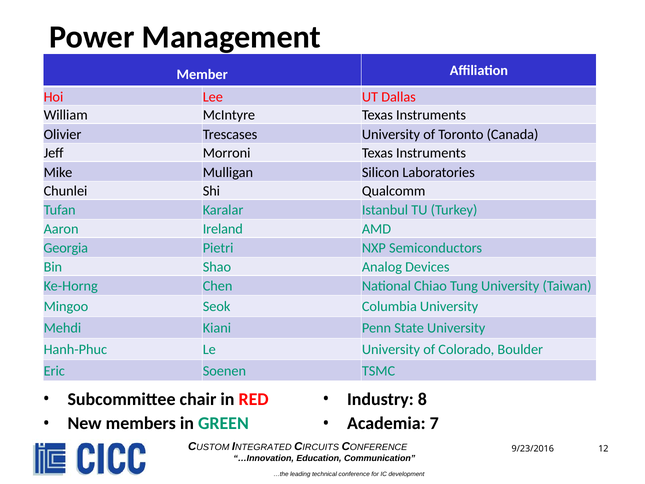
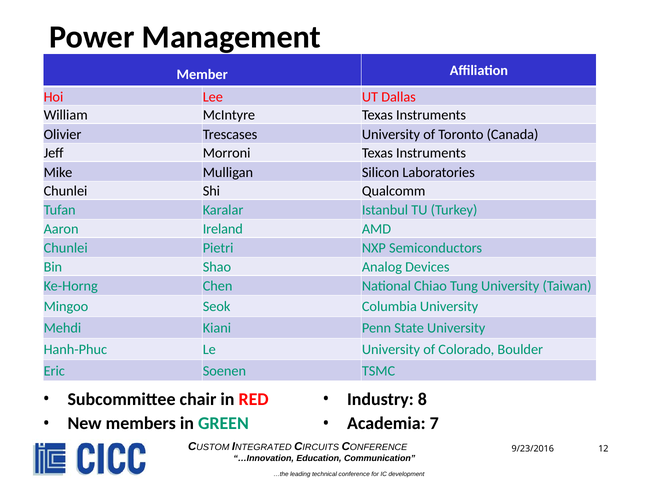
Georgia: Georgia -> Chunlei (66, 248)
